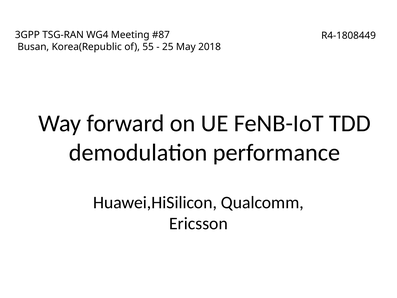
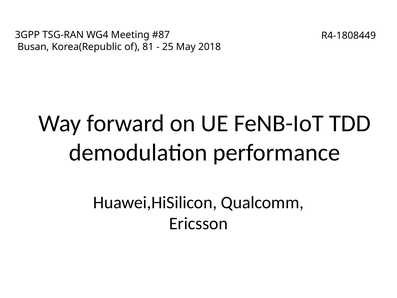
55: 55 -> 81 (148, 47)
